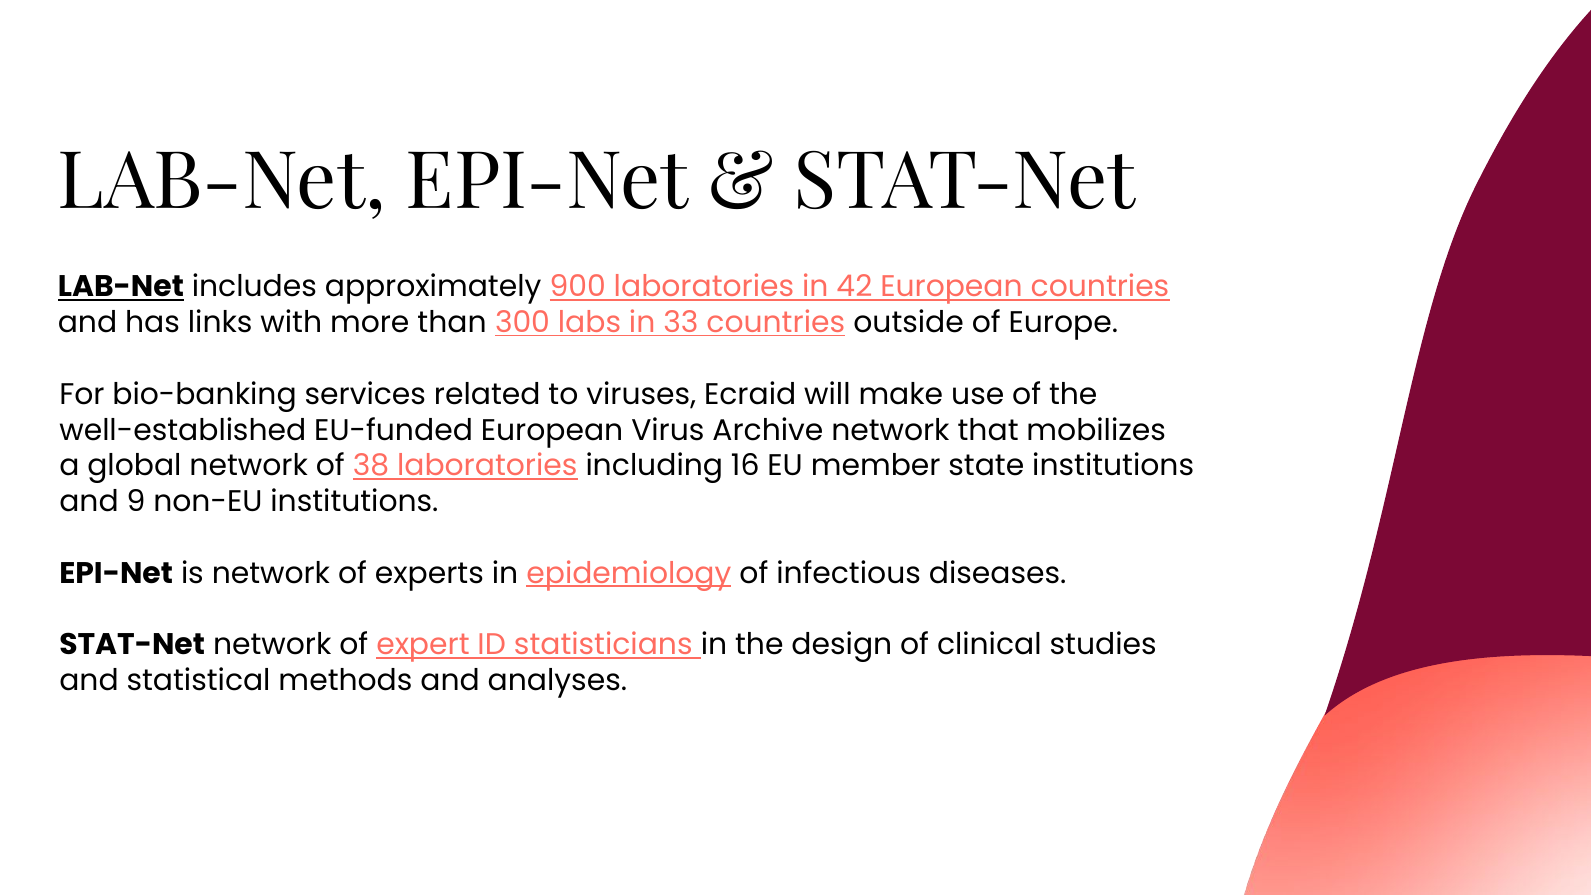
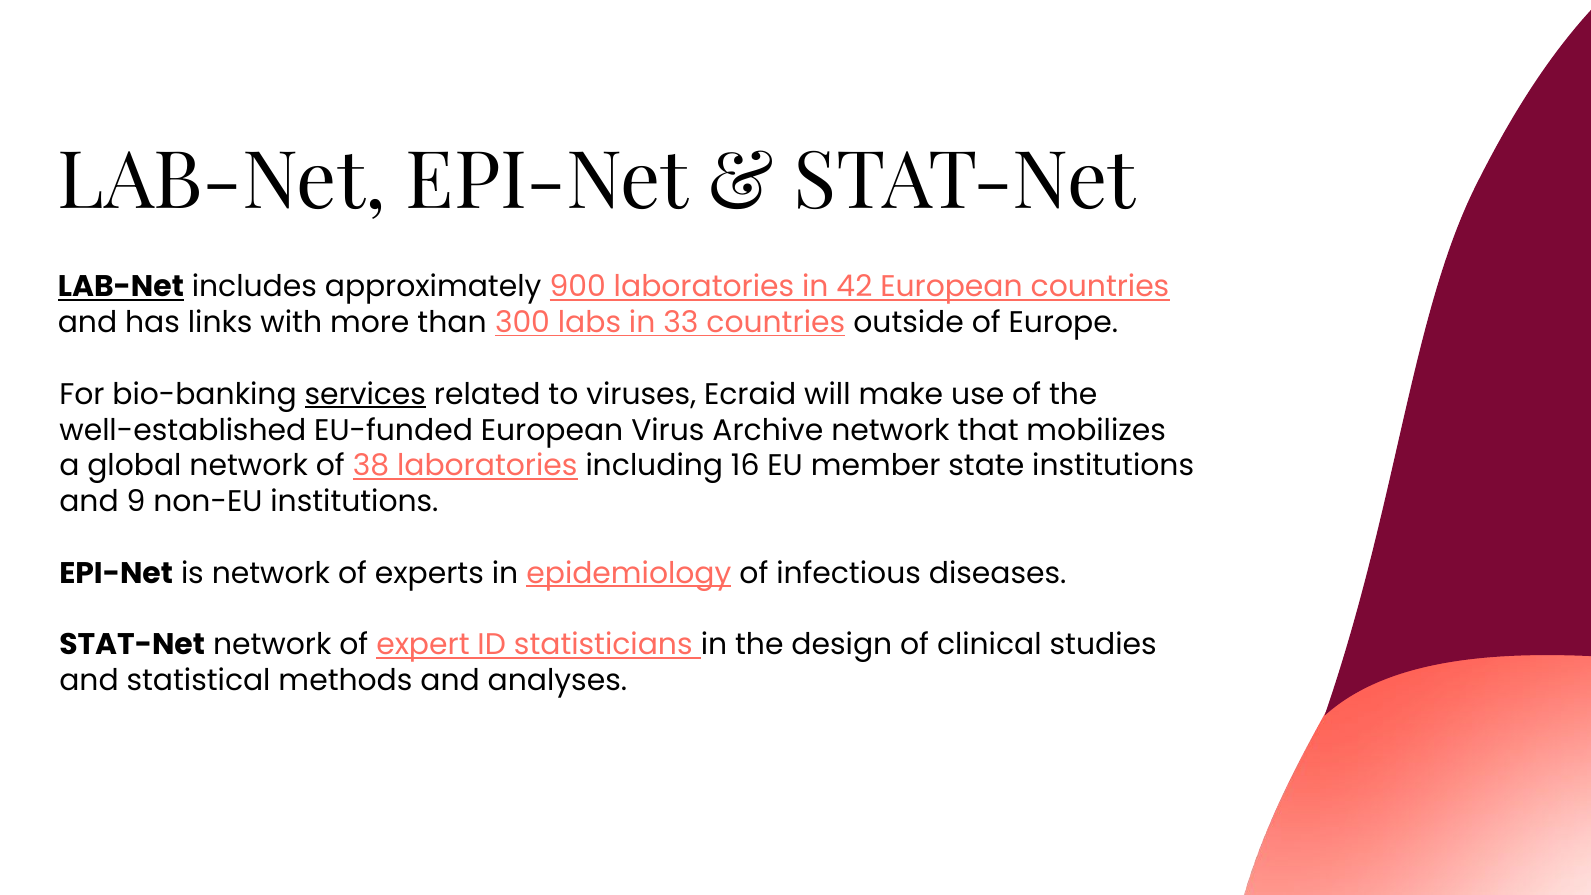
services underline: none -> present (365, 394)
